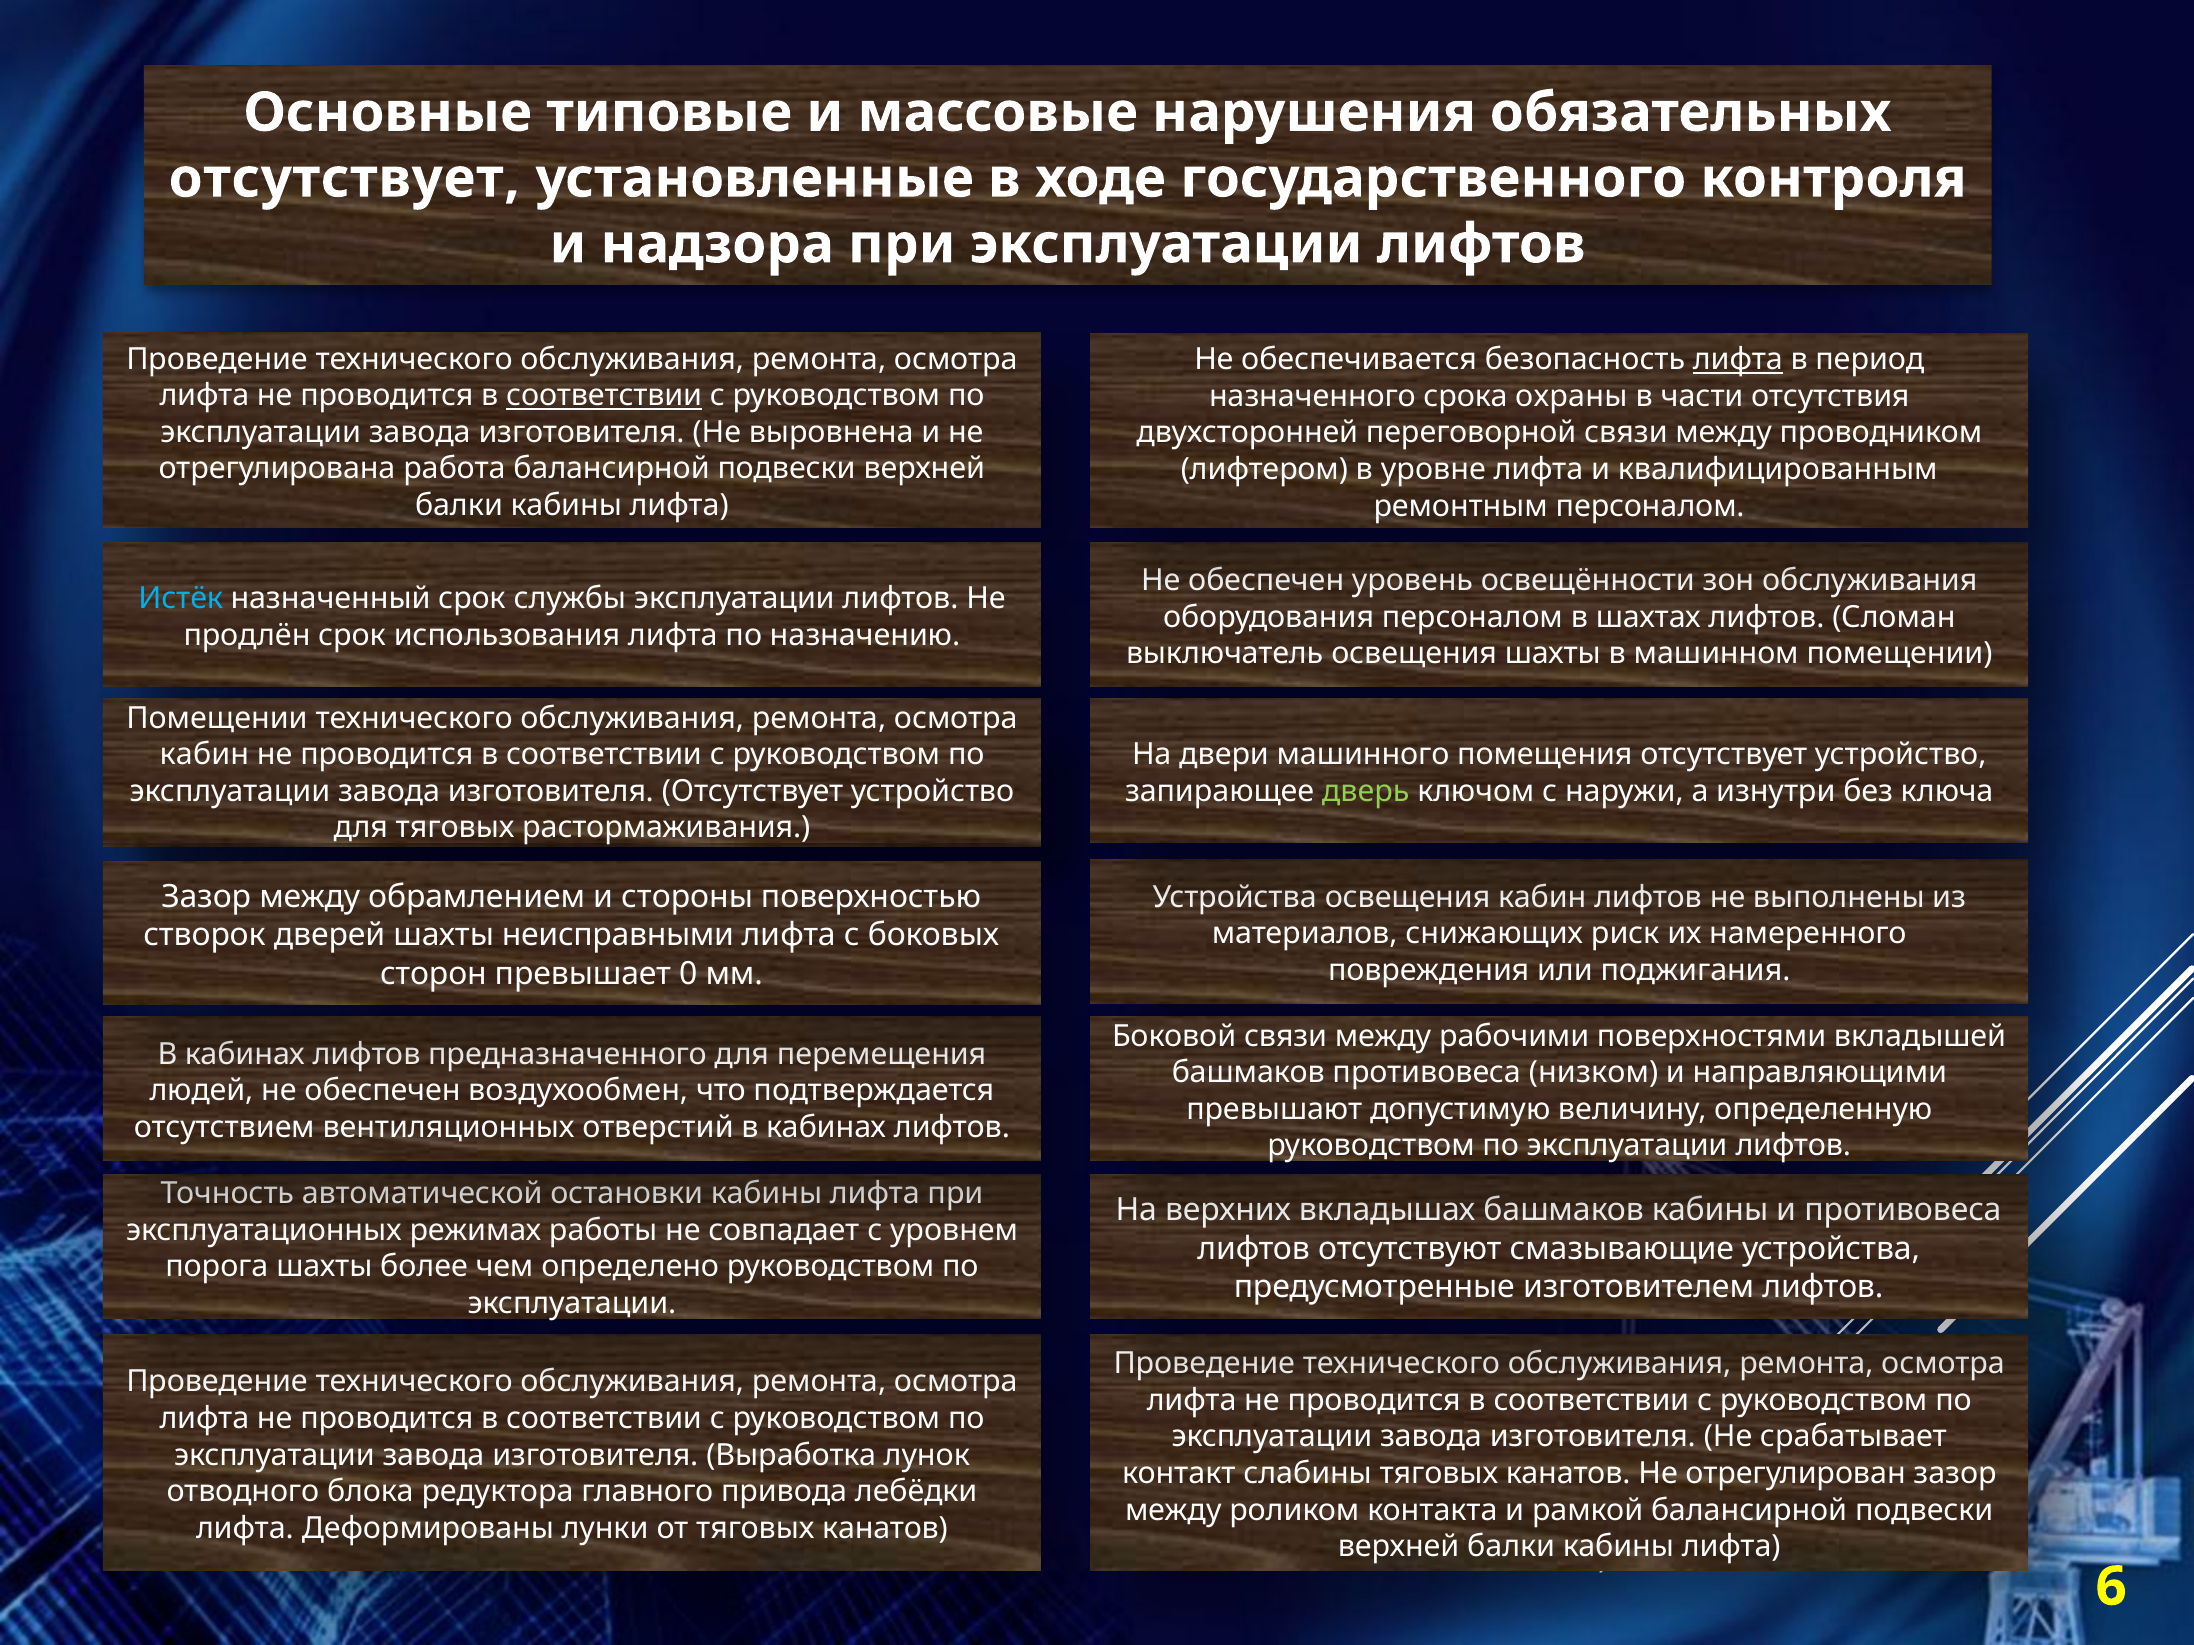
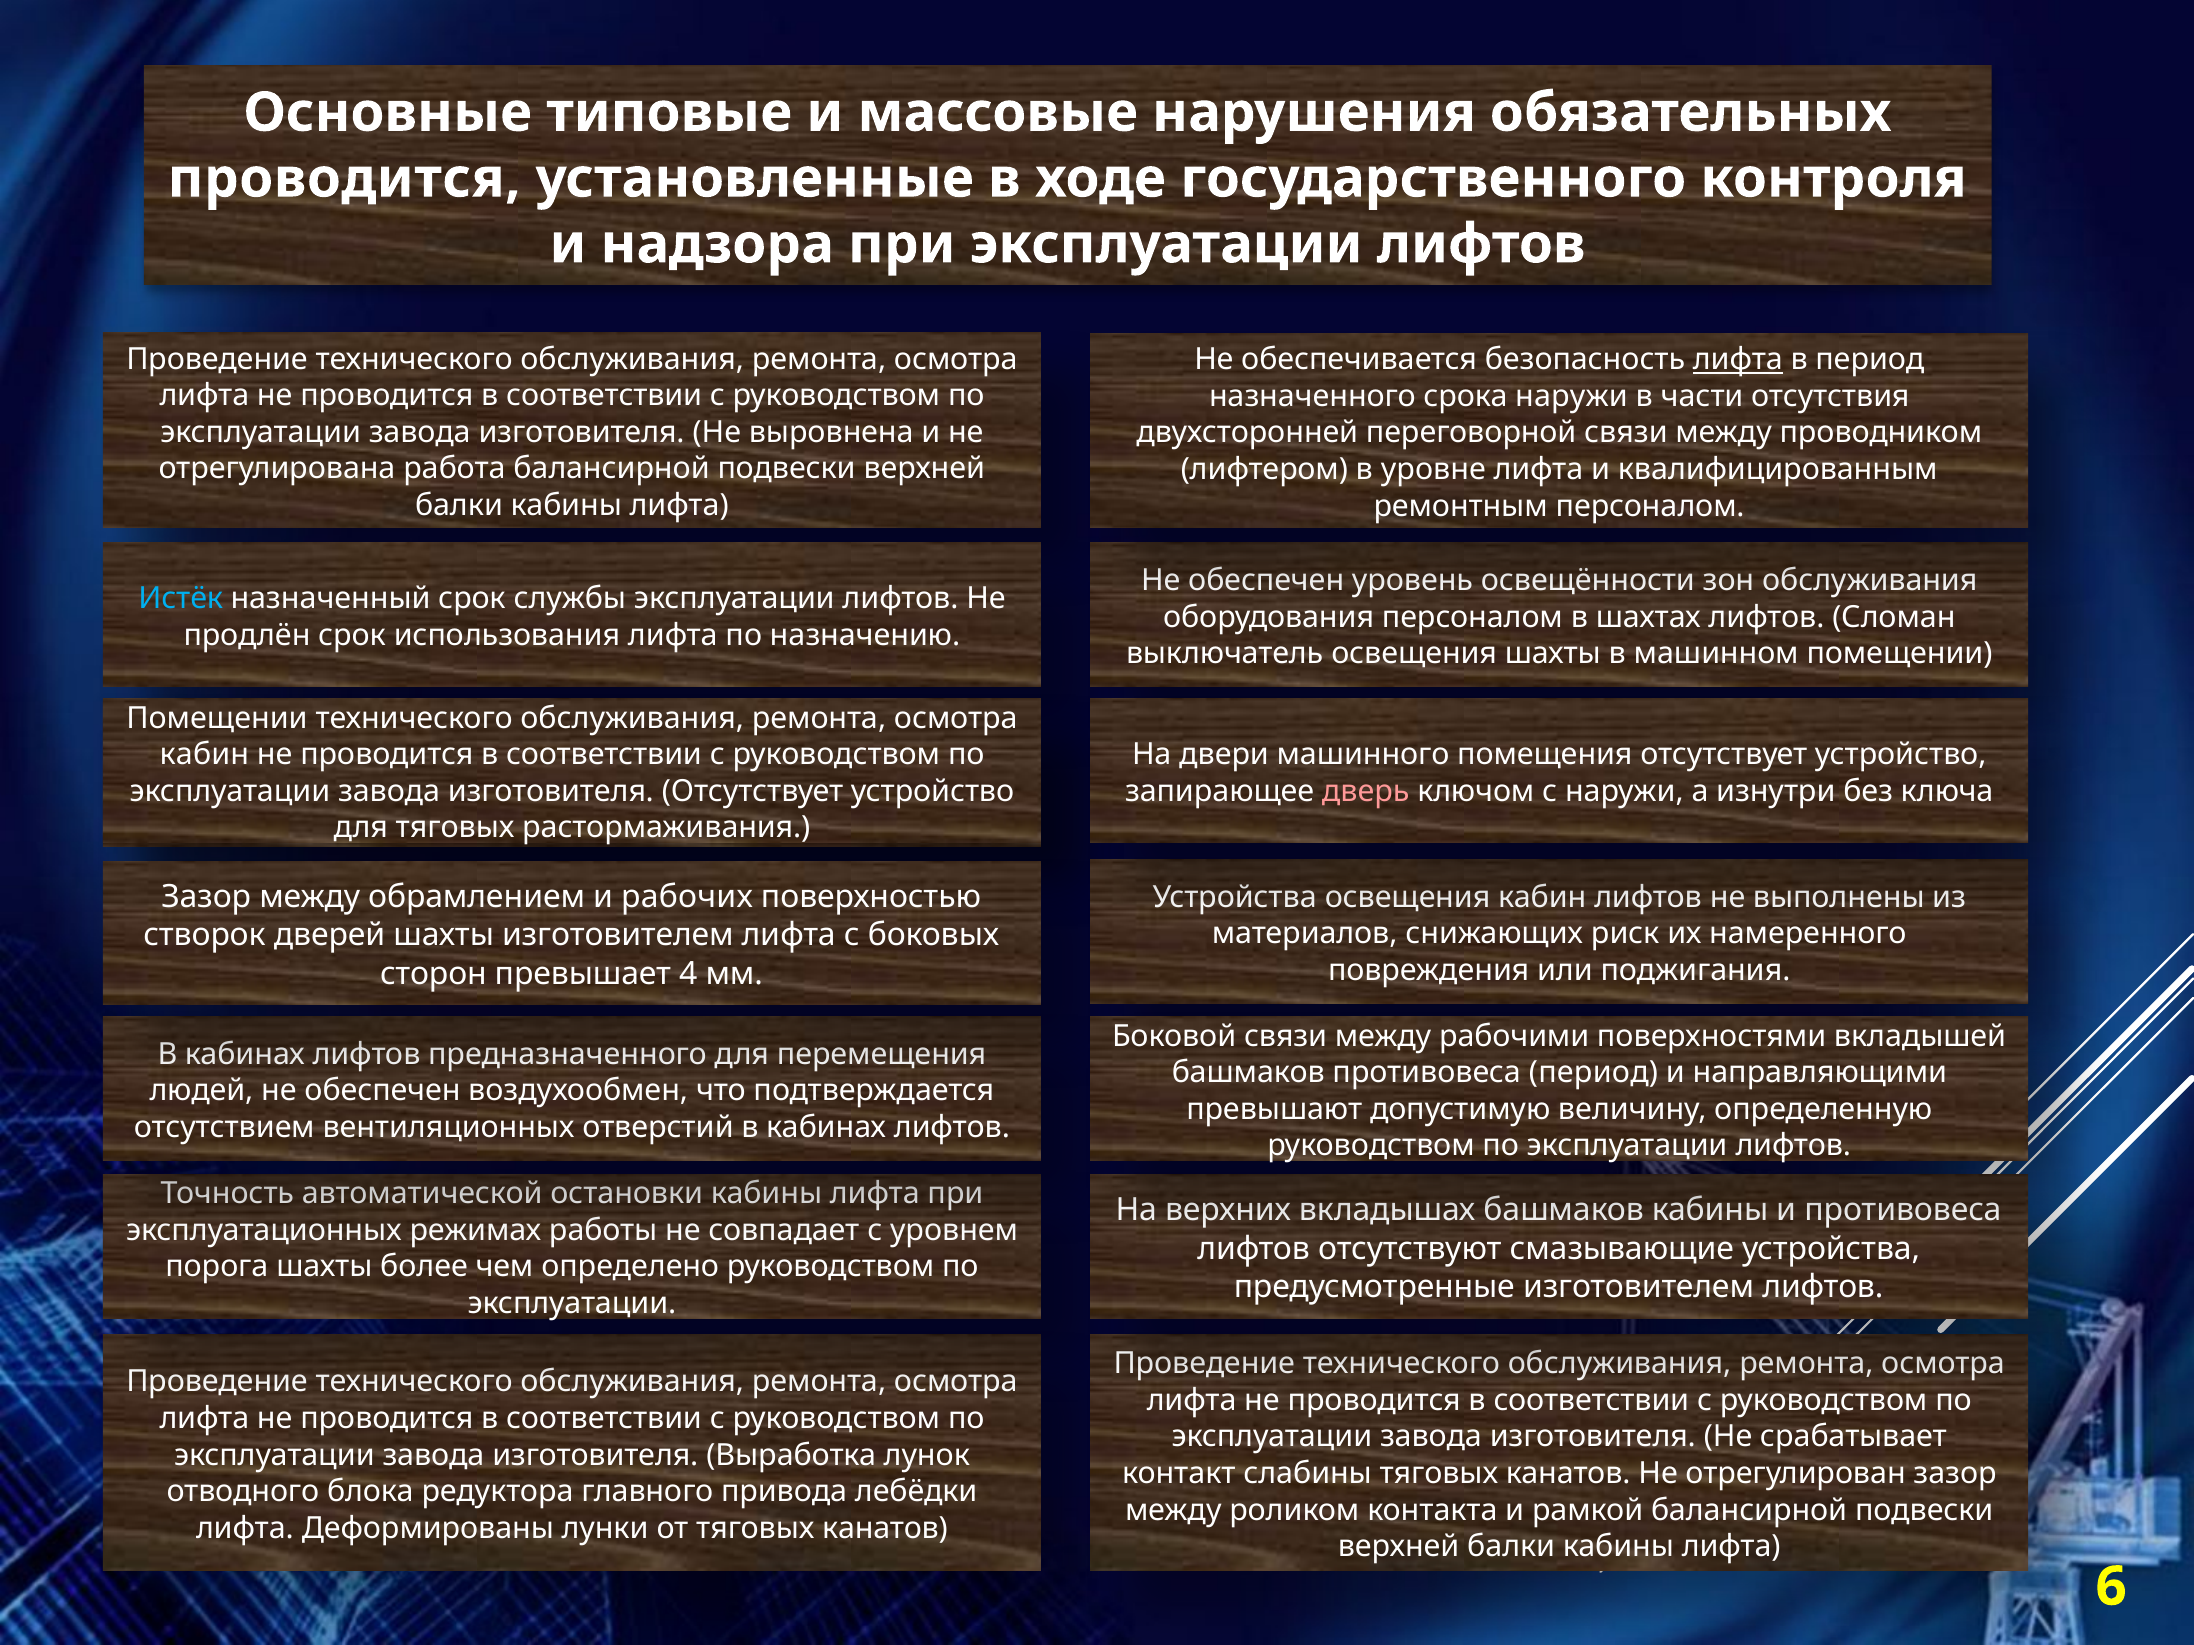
отсутствует: отсутствует -> проводится (344, 179)
соответствии underline: present -> none (604, 396)
срока охраны: охраны -> наружи (1571, 396)
дверь colour: light green -> pink (1366, 791)
стороны: стороны -> рабочих (687, 897)
шахты неисправными: неисправными -> изготовителем (618, 936)
0: 0 -> 4 (688, 974)
противовеса низком: низком -> период (1594, 1073)
